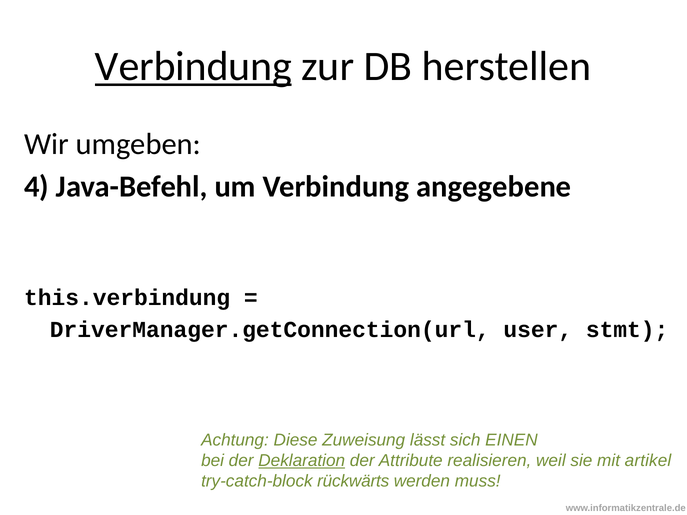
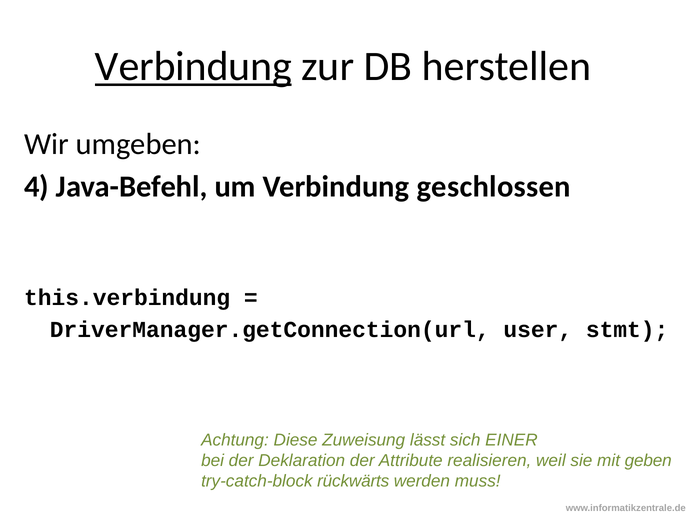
angegebene: angegebene -> geschlossen (494, 187)
EINEN: EINEN -> EINER (511, 440)
Deklaration underline: present -> none (302, 461)
artikel: artikel -> geben (648, 461)
